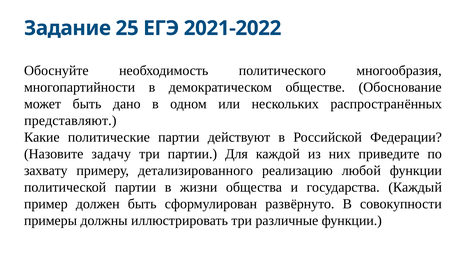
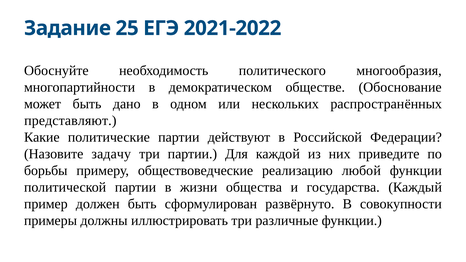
захвату: захвату -> борьбы (46, 171)
детализированного: детализированного -> обществоведческие (196, 171)
